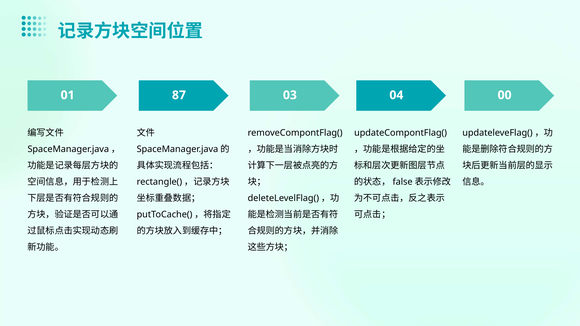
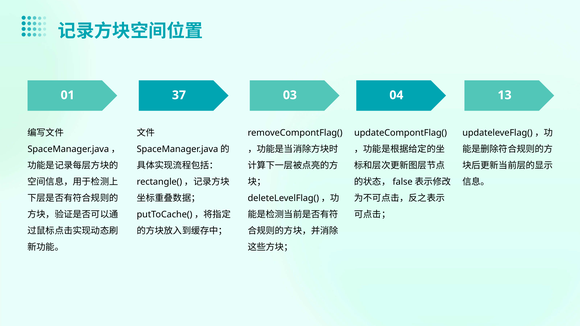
87: 87 -> 37 (179, 95)
00: 00 -> 13 (505, 95)
